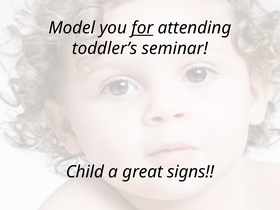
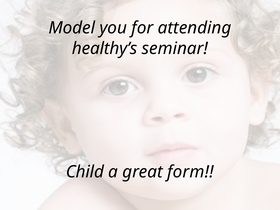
for underline: present -> none (142, 28)
toddler’s: toddler’s -> healthy’s (105, 49)
signs: signs -> form (190, 172)
